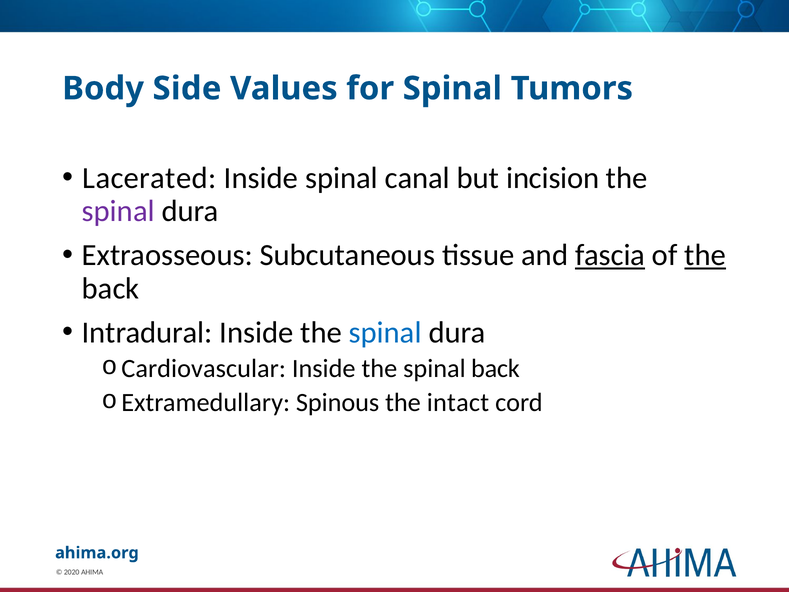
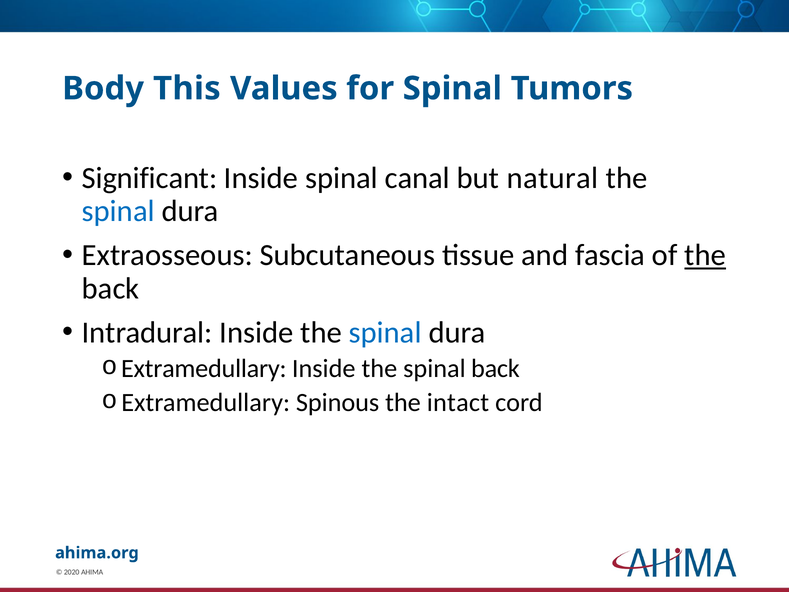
Side: Side -> This (187, 88)
Lacerated: Lacerated -> Significant (150, 178)
incision: incision -> natural (552, 178)
spinal colour: purple -> blue (118, 211)
fascia underline: present -> none (610, 255)
Cardiovascular: Cardiovascular -> Extramedullary (204, 369)
